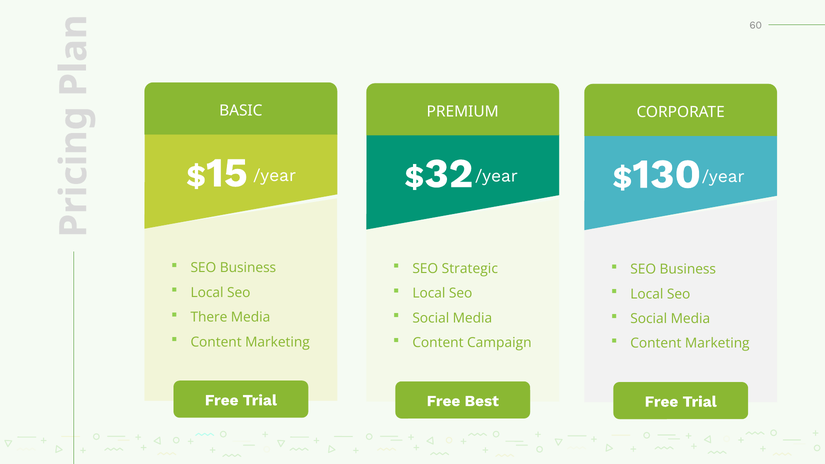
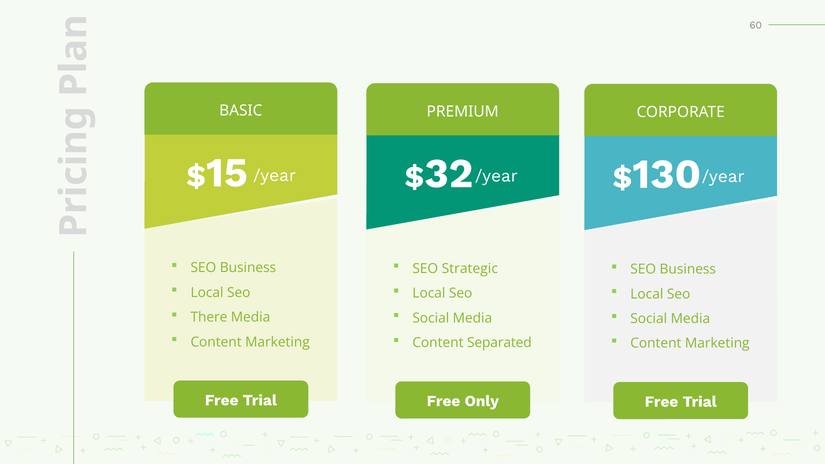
Campaign: Campaign -> Separated (499, 343)
Best: Best -> Only (482, 401)
